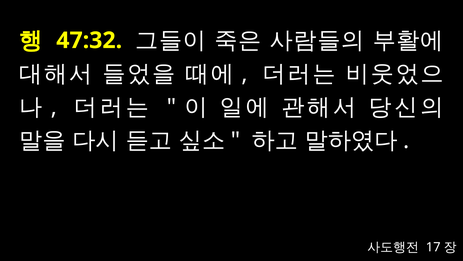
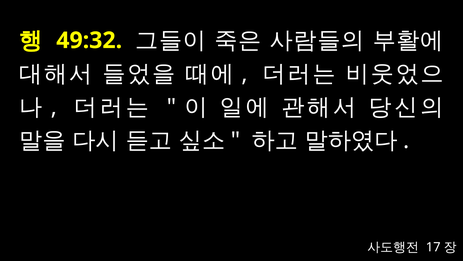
47:32: 47:32 -> 49:32 (89, 40)
